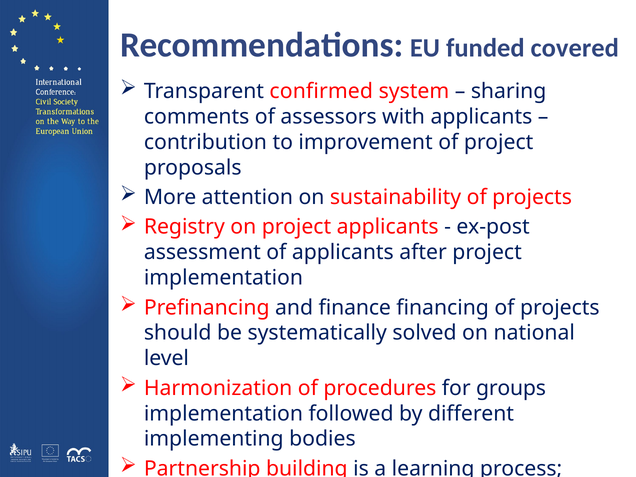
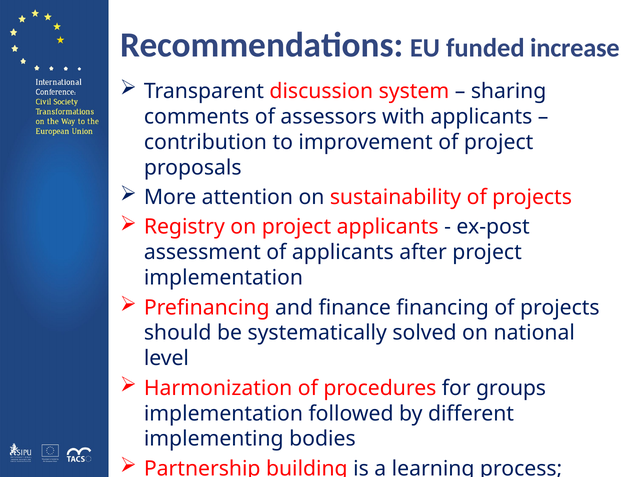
covered: covered -> increase (575, 48)
confirmed: confirmed -> discussion (321, 91)
